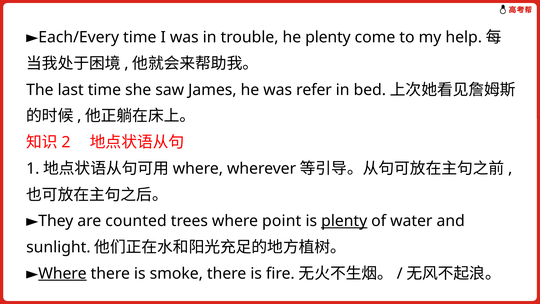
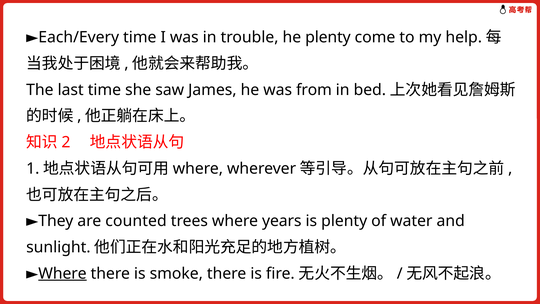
refer: refer -> from (314, 90)
point: point -> years (282, 221)
plenty underline: present -> none (344, 221)
